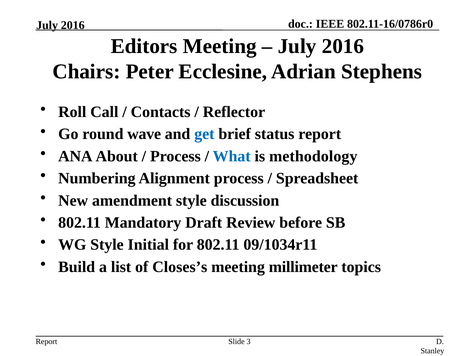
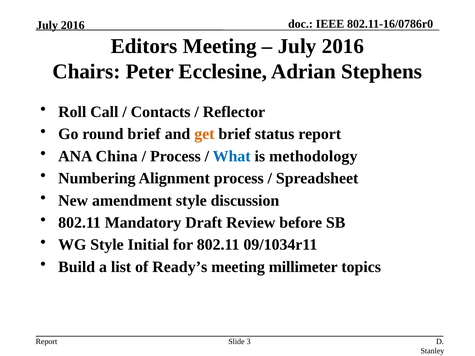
round wave: wave -> brief (144, 134)
get colour: blue -> orange (204, 134)
About: About -> China (117, 156)
Closes’s: Closes’s -> Ready’s (180, 267)
